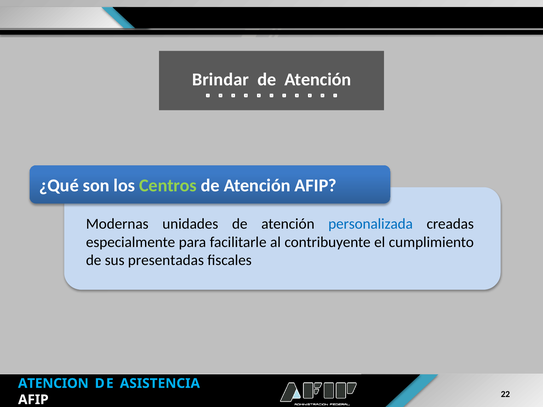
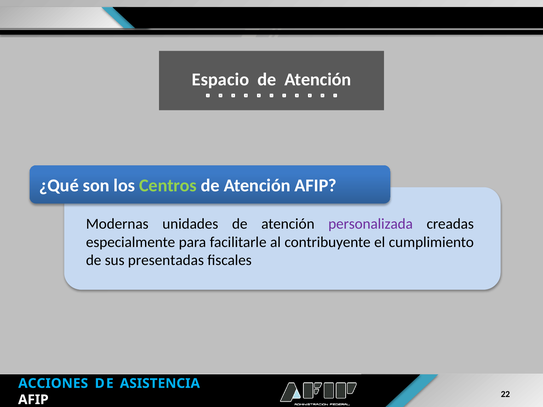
Brindar: Brindar -> Espacio (220, 79)
personalizada colour: blue -> purple (371, 224)
ATENCION: ATENCION -> ACCIONES (53, 384)
